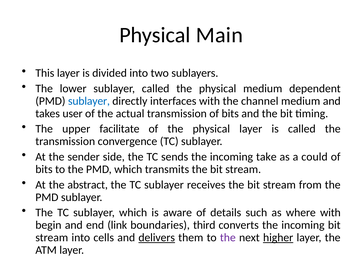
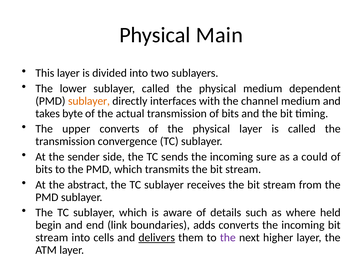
sublayer colour: blue -> orange (89, 101)
user: user -> byte (73, 114)
upper facilitate: facilitate -> converts (119, 129)
take: take -> sure (266, 157)
where with: with -> held (330, 213)
third: third -> adds (204, 225)
higher underline: present -> none (278, 238)
